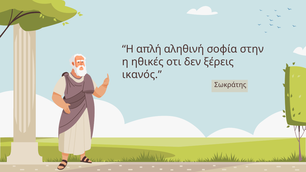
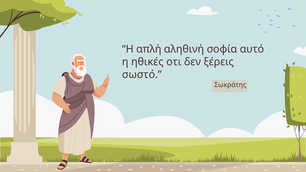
στην: στην -> αυτό (252, 49)
ικανός: ικανός -> σωστό (142, 75)
